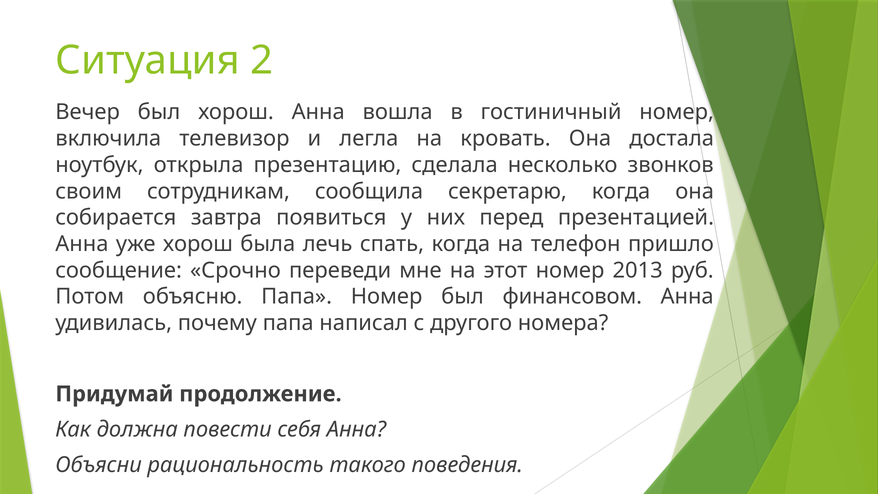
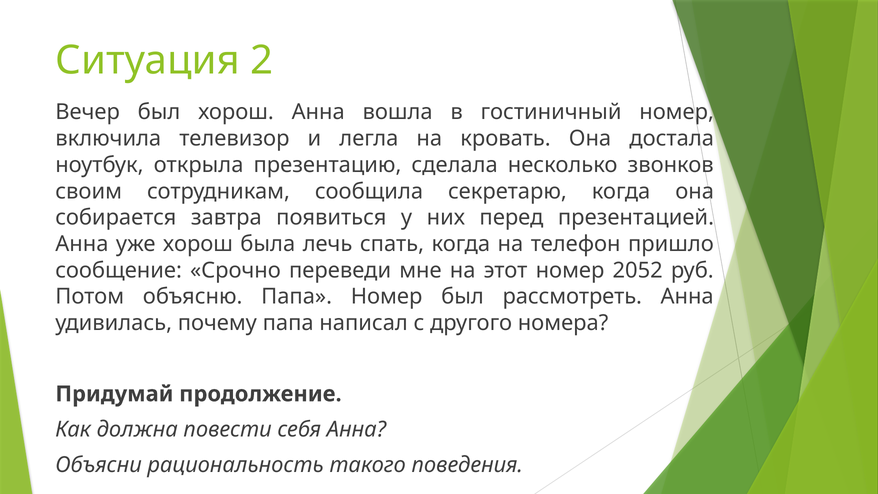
2013: 2013 -> 2052 (638, 270)
финансовом: финансовом -> рассмотреть (572, 297)
